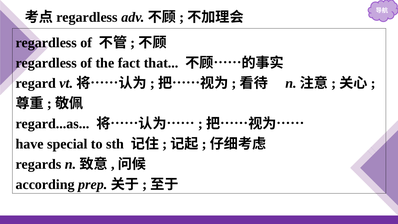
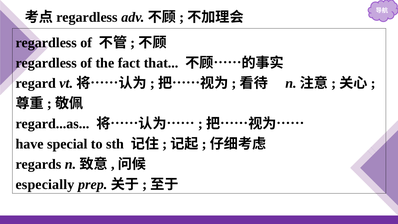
according: according -> especially (45, 184)
